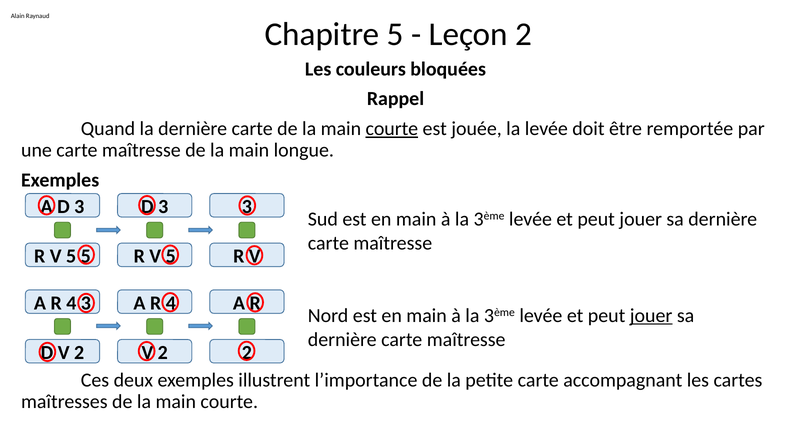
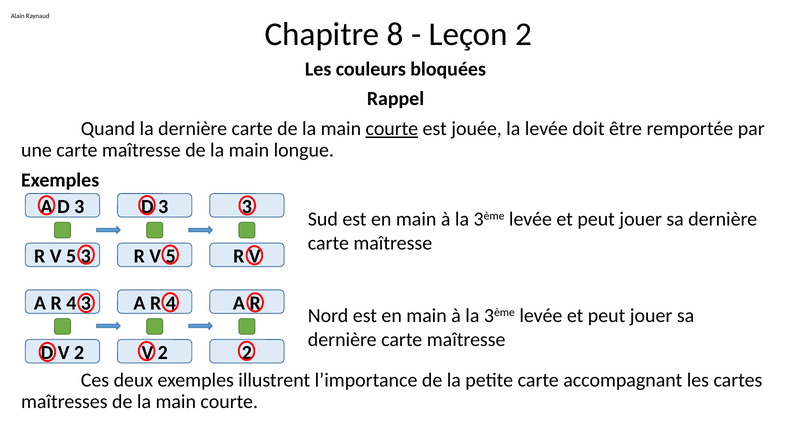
Chapitre 5: 5 -> 8 (395, 34)
5: 5 -> 3 (86, 256)
jouer underline: present -> none (651, 316)
